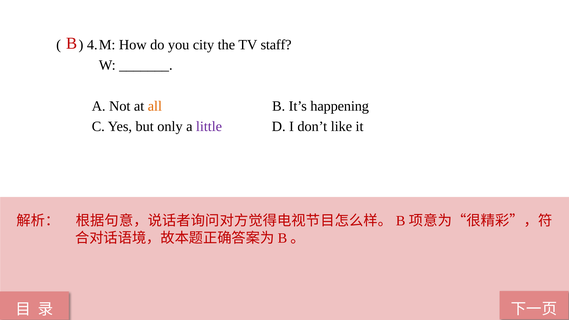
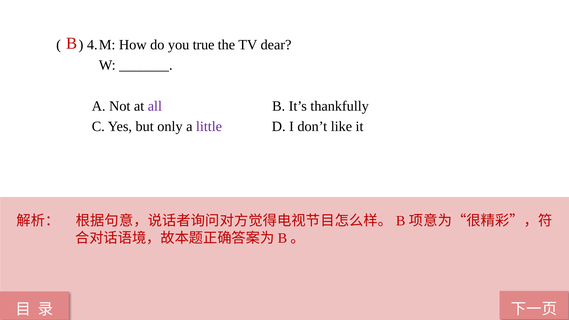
city: city -> true (204, 45)
staff: staff -> dear (276, 45)
all colour: orange -> purple (155, 106)
happening: happening -> thankfully (340, 106)
